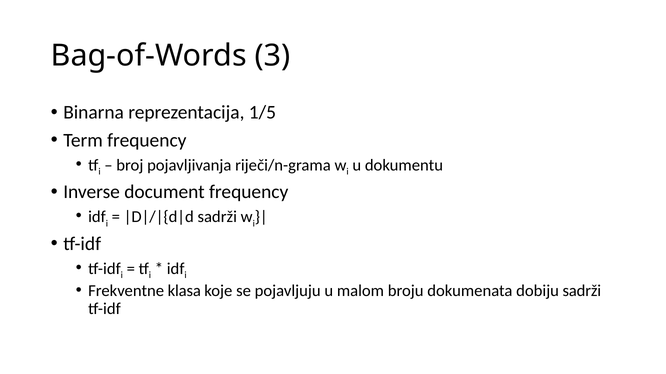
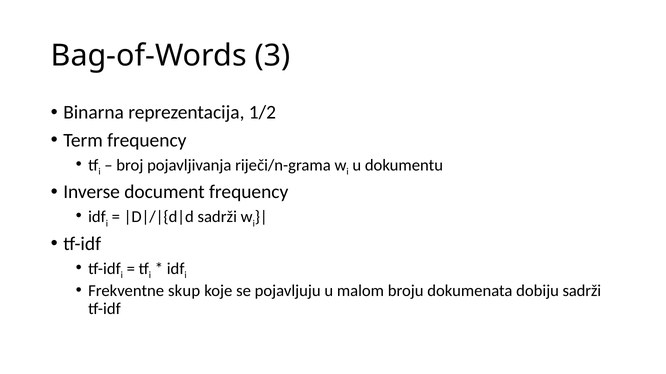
1/5: 1/5 -> 1/2 (262, 113)
klasa: klasa -> skup (184, 291)
